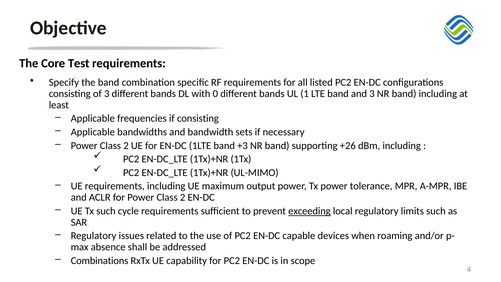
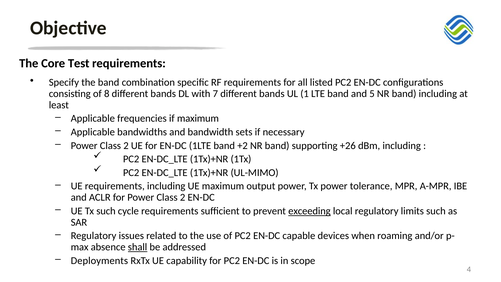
of 3: 3 -> 8 (107, 94)
0: 0 -> 7 (215, 94)
and 3: 3 -> 5 (372, 94)
if consisting: consisting -> maximum (198, 118)
+3: +3 -> +2 (243, 145)
shall underline: none -> present (138, 247)
Combinations: Combinations -> Deployments (99, 261)
